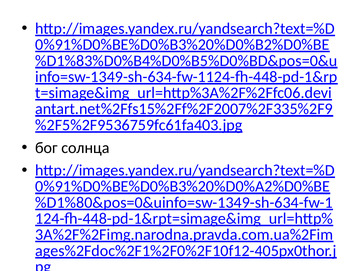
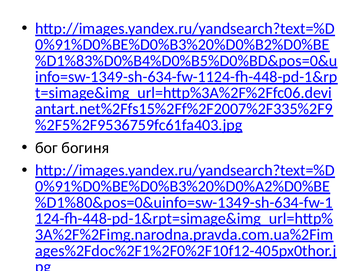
бог солнца: солнца -> богиня (85, 148)
